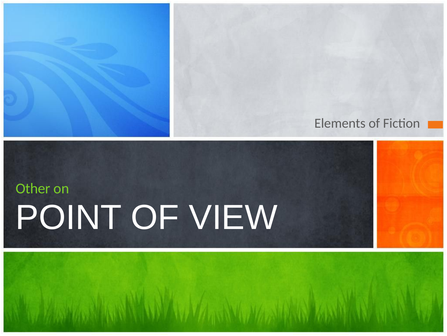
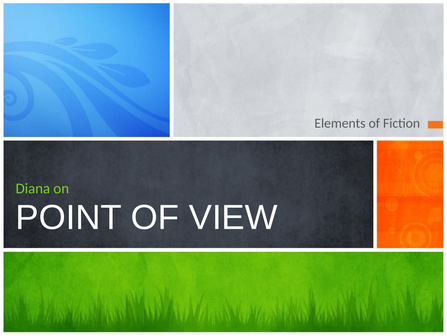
Other: Other -> Diana (33, 188)
